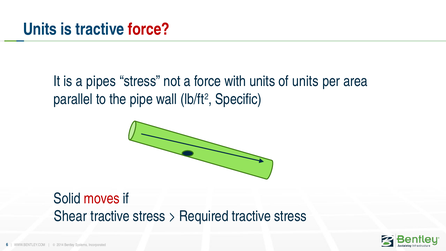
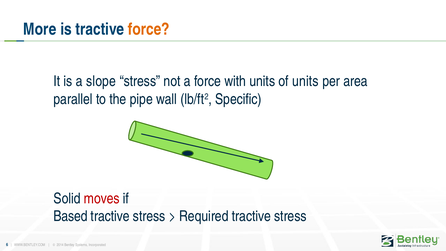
Units: Units -> More (40, 29)
force colour: red -> orange (149, 29)
pipes: pipes -> slope (101, 81)
Shear: Shear -> Based (70, 216)
